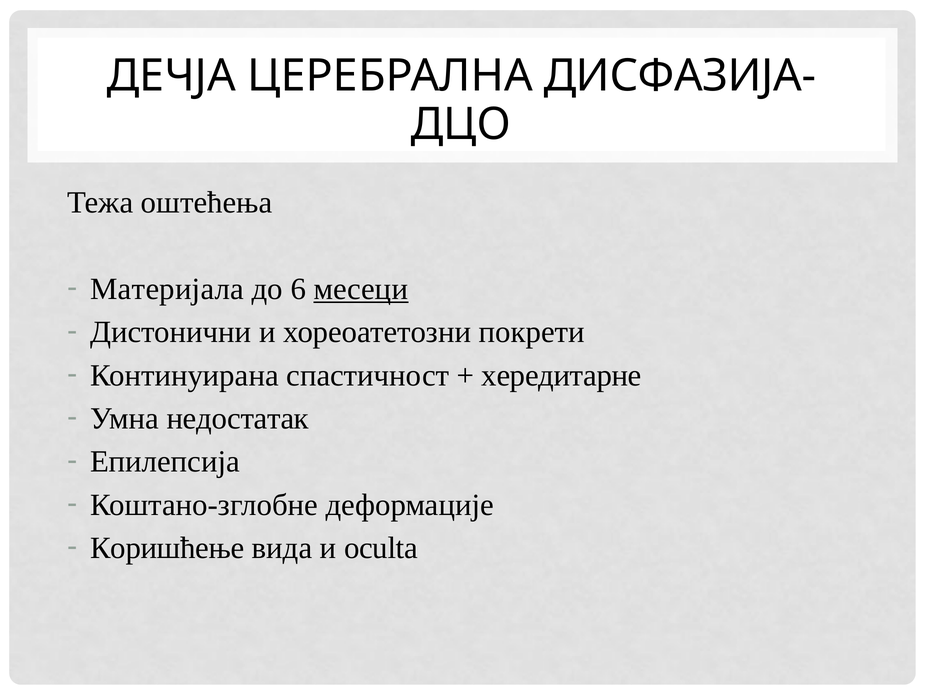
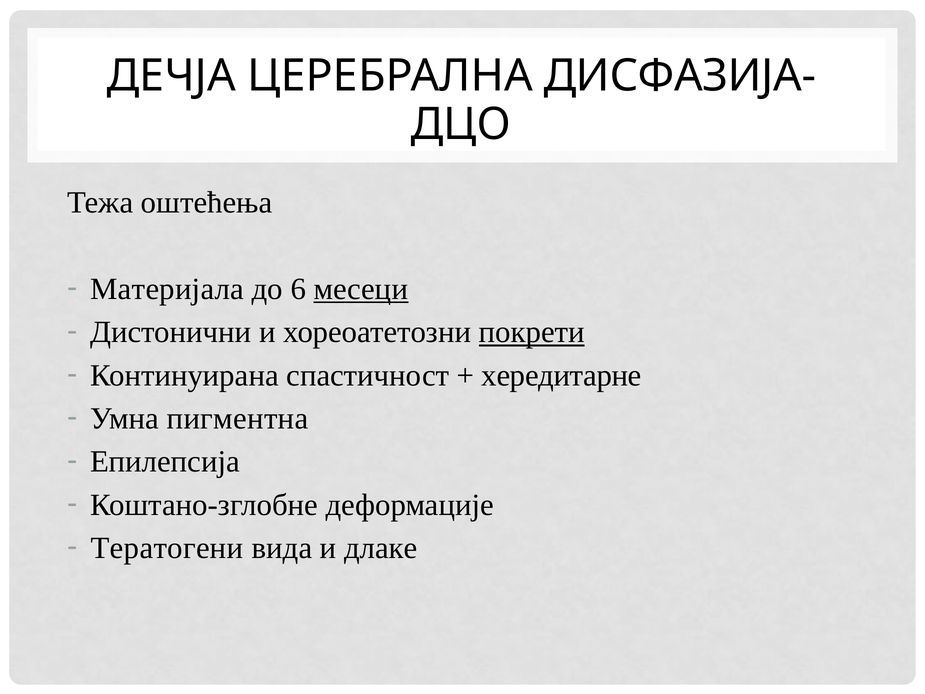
покрети underline: none -> present (532, 332)
недостатак: недостатак -> пигментна (238, 418)
Коришћење: Коришћење -> Тератогени (167, 548)
oculta: oculta -> длаке (381, 548)
